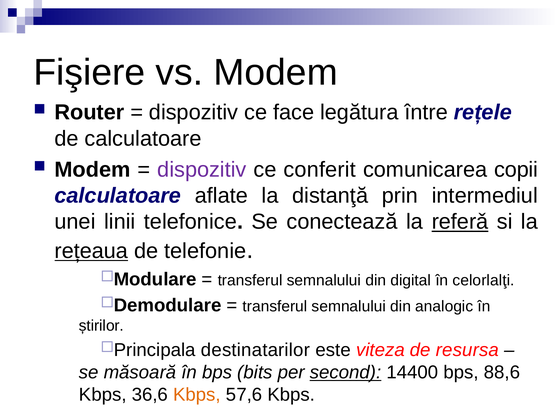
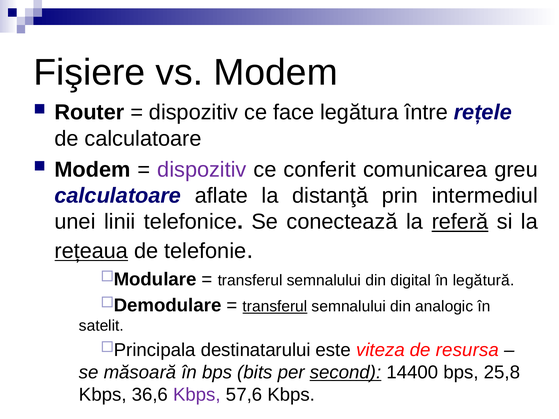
copii: copii -> greu (516, 170)
celorlalţi: celorlalţi -> legătură (484, 280)
transferul underline: none -> present (275, 307)
știrilor: știrilor -> satelit (101, 326)
destinatarilor: destinatarilor -> destinatarului (256, 350)
88,6: 88,6 -> 25,8 (502, 373)
Kbps colour: orange -> purple (197, 395)
